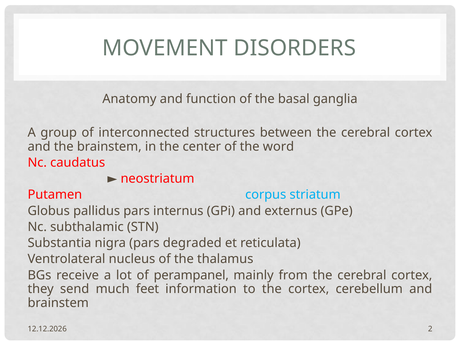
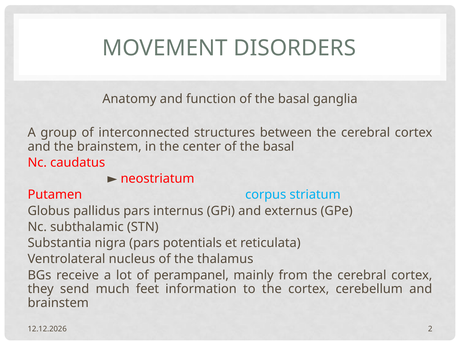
center of the word: word -> basal (279, 147)
degraded: degraded -> potentials (192, 243)
